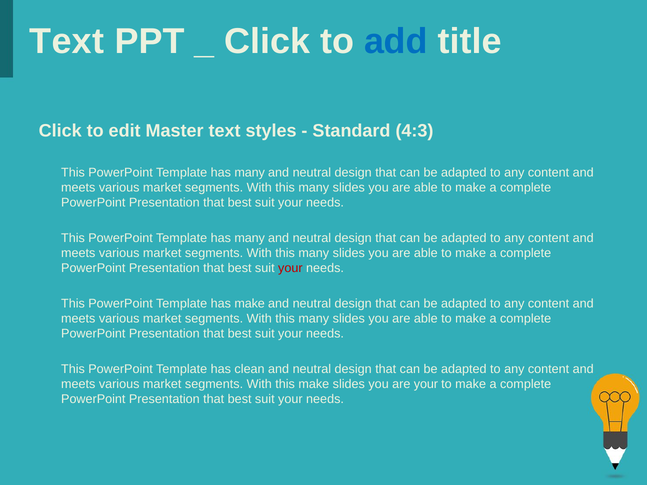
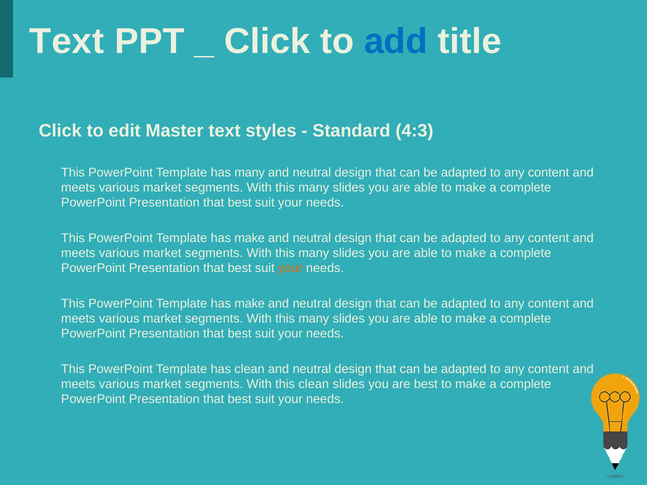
many: many -> make (250, 238)
your colour: red -> orange (290, 268)
this make: make -> clean (314, 384)
are your: your -> best (426, 384)
